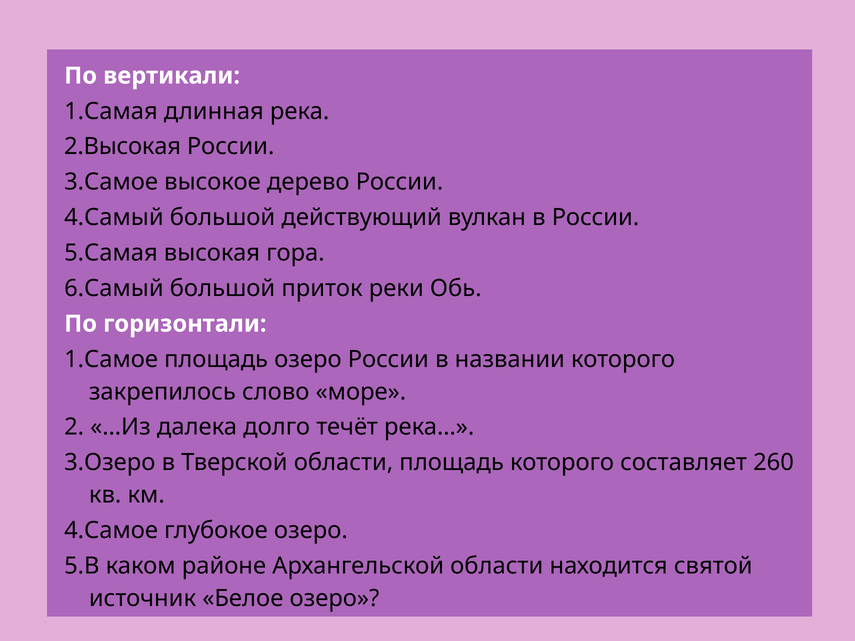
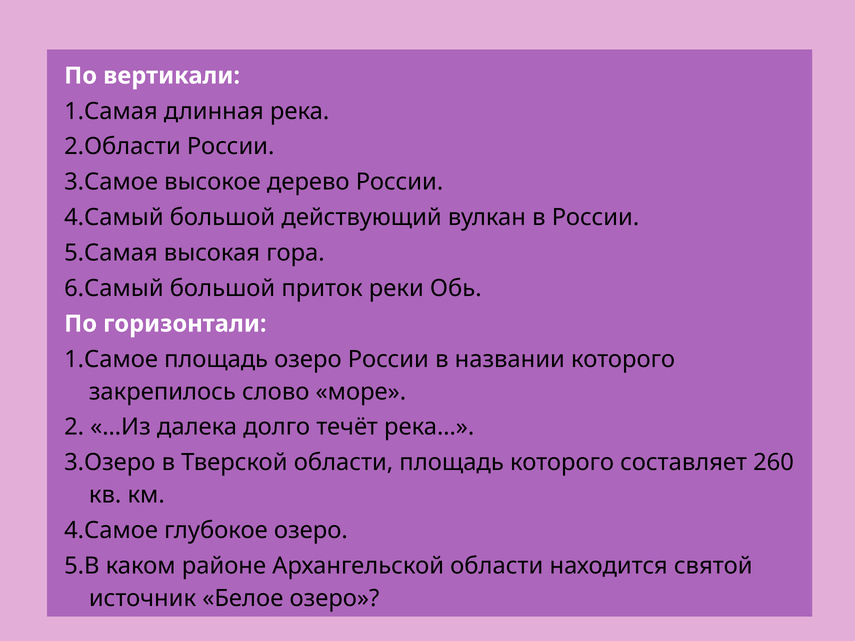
2.Высокая: 2.Высокая -> 2.Области (122, 147)
